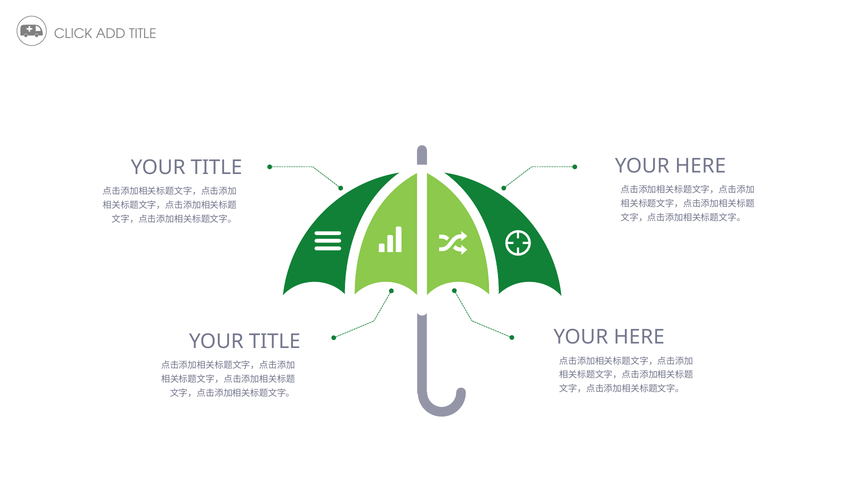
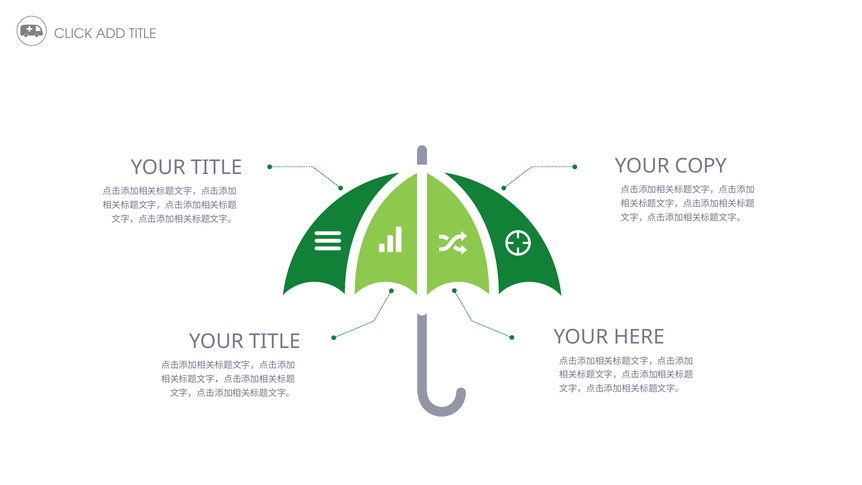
HERE: HERE -> COPY (701, 166)
